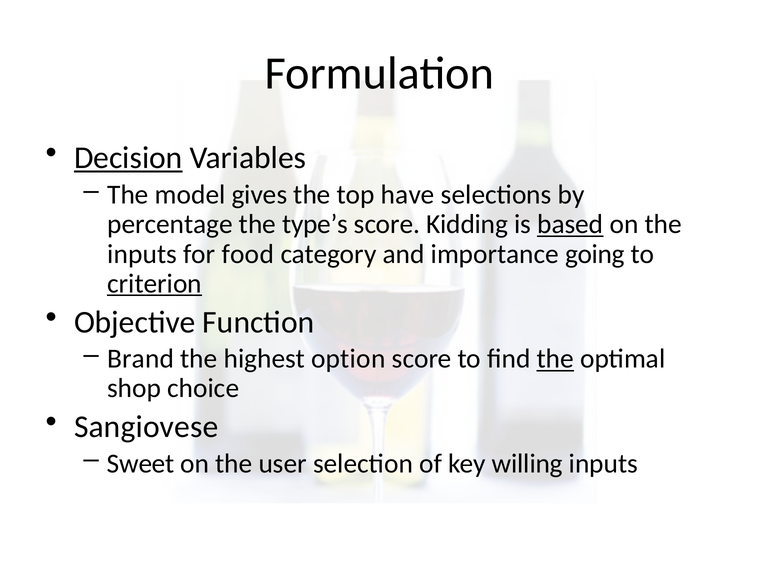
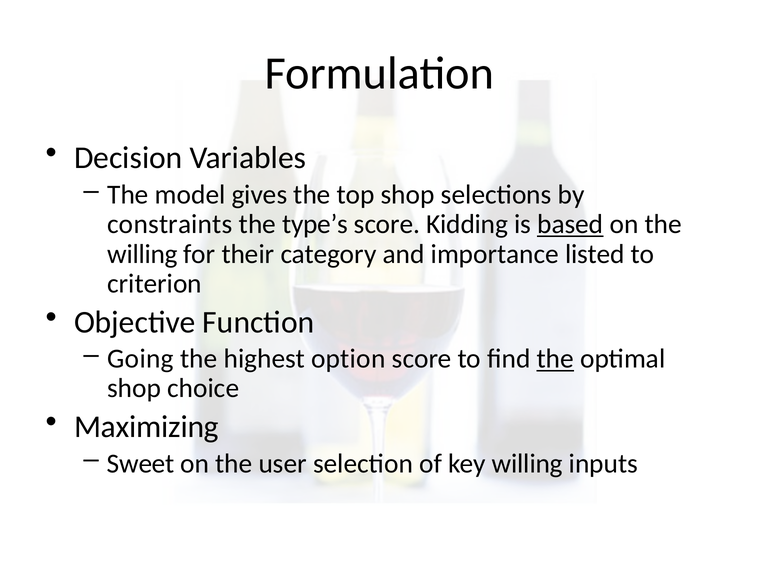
Decision underline: present -> none (128, 158)
top have: have -> shop (408, 194)
percentage: percentage -> constraints (170, 224)
inputs: inputs -> willing (142, 254)
food: food -> their (248, 254)
going: going -> listed (595, 254)
criterion underline: present -> none (155, 283)
Brand: Brand -> Going (140, 358)
Sangiovese: Sangiovese -> Maximizing (146, 426)
